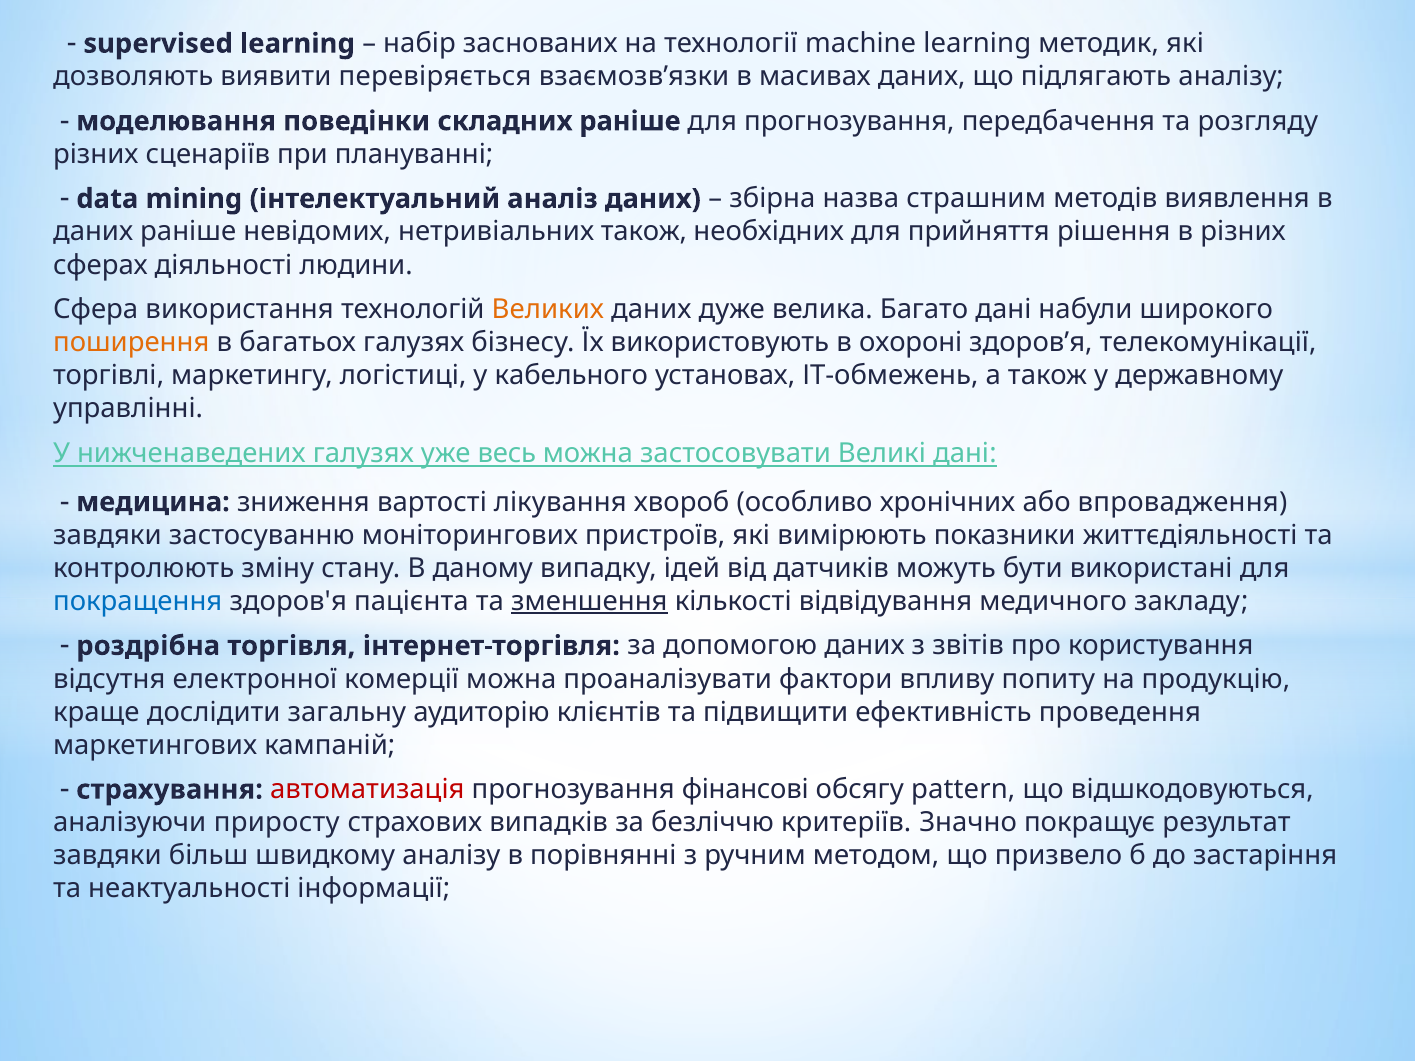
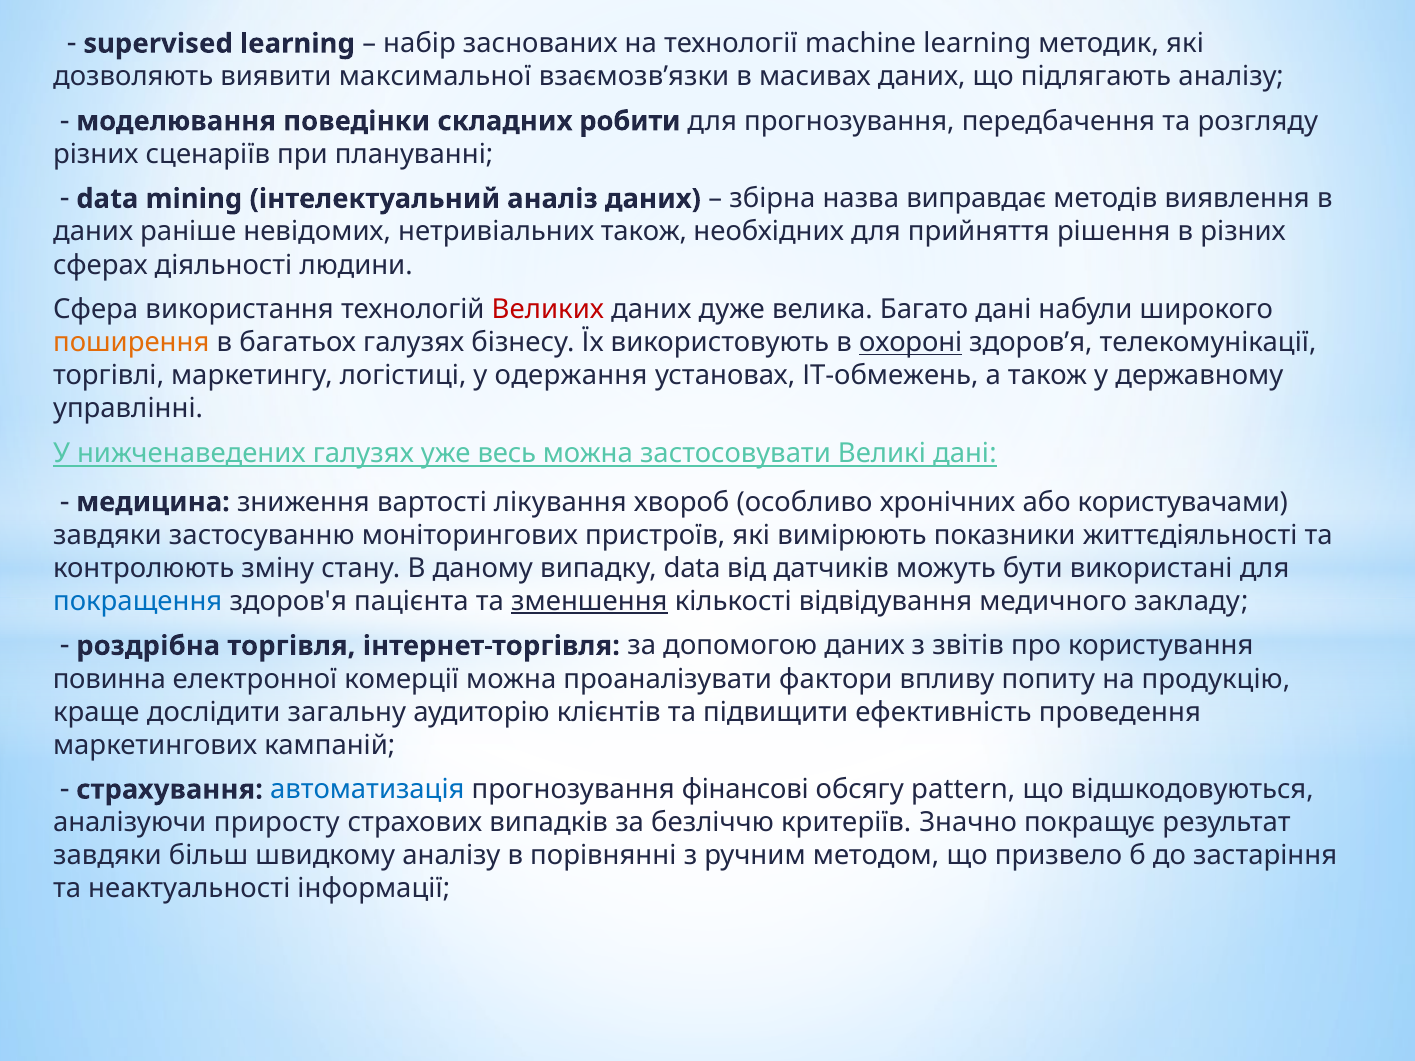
перевіряється: перевіряється -> максимальної (435, 77)
складних раніше: раніше -> робити (630, 121)
страшним: страшним -> виправдає (976, 199)
Великих colour: orange -> red (548, 310)
охороні underline: none -> present (911, 343)
кабельного: кабельного -> одержання (571, 376)
впровадження: впровадження -> користувачами (1183, 502)
випадку ідей: ідей -> data (692, 568)
відсутня: відсутня -> повинна (109, 679)
автоматизація colour: red -> blue (367, 790)
